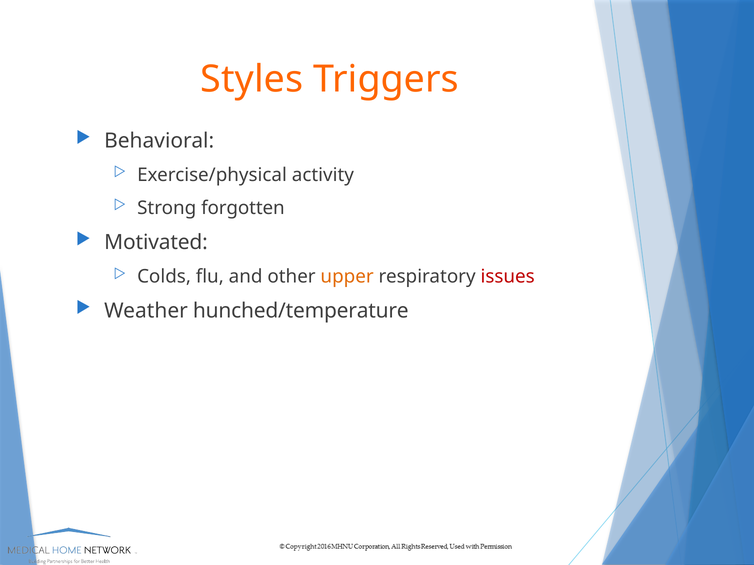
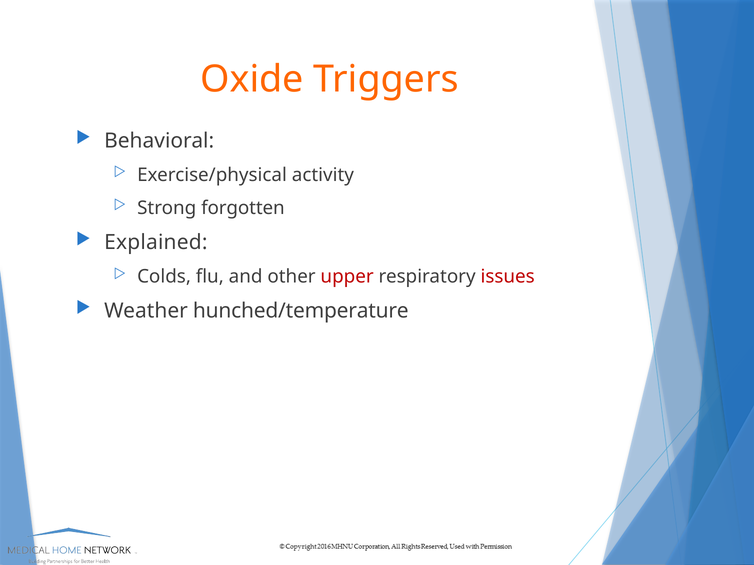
Styles: Styles -> Oxide (252, 79)
Motivated: Motivated -> Explained (156, 243)
upper colour: orange -> red (347, 277)
